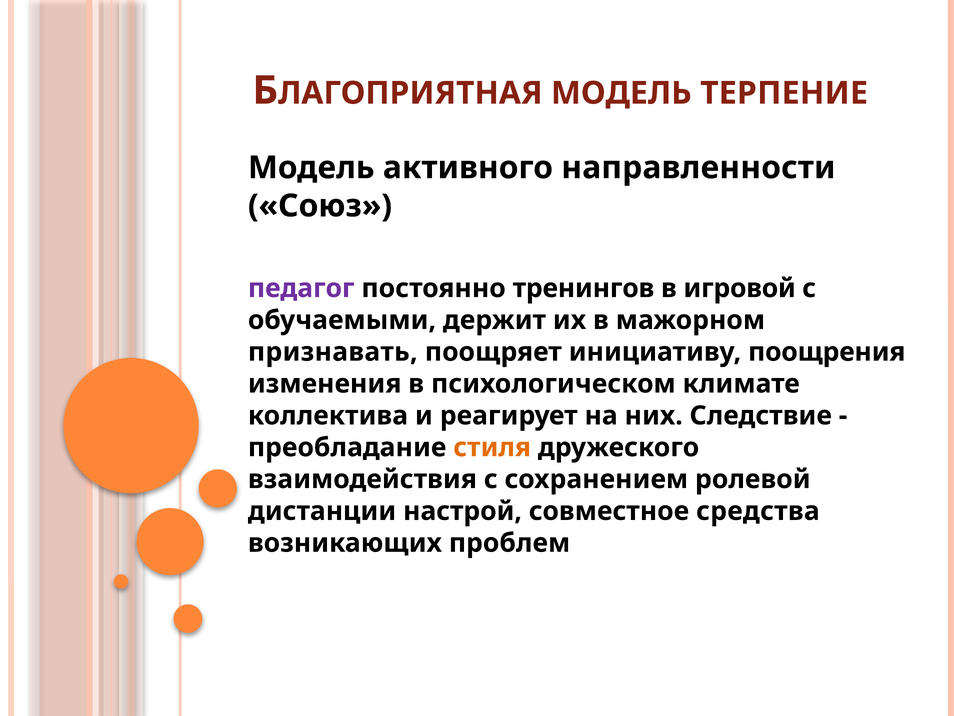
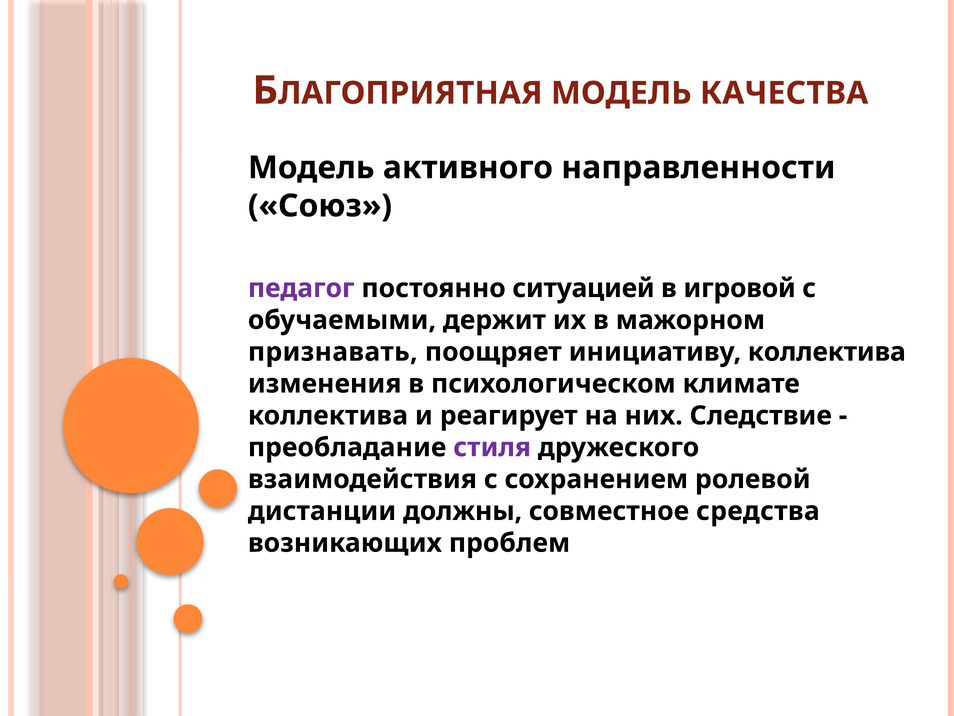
ТЕРПЕНИЕ: ТЕРПЕНИЕ -> КАЧЕСТВА (784, 93)
тренингов: тренингов -> ситуацией (584, 288)
инициативу поощрения: поощрения -> коллектива (827, 352)
стиля colour: orange -> purple (492, 447)
настрой: настрой -> должны (463, 511)
